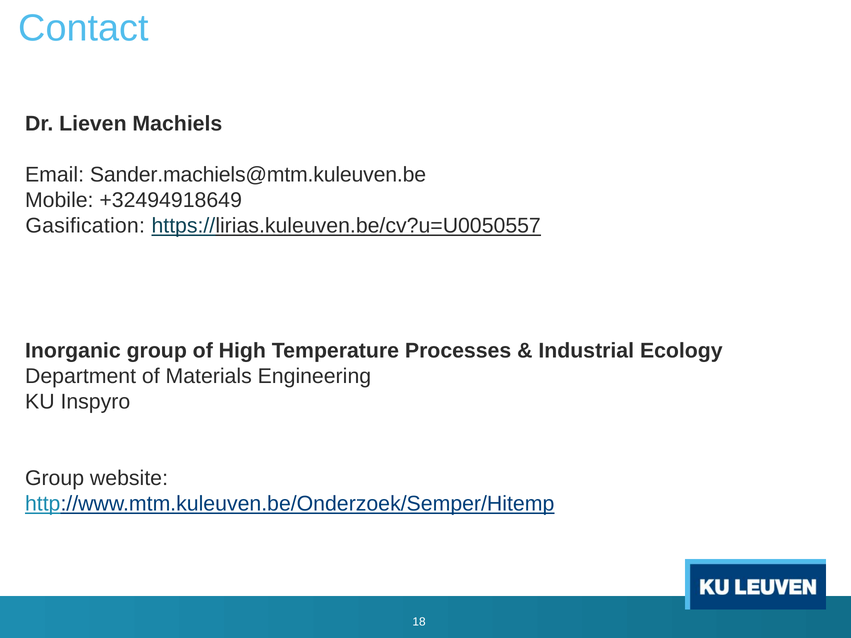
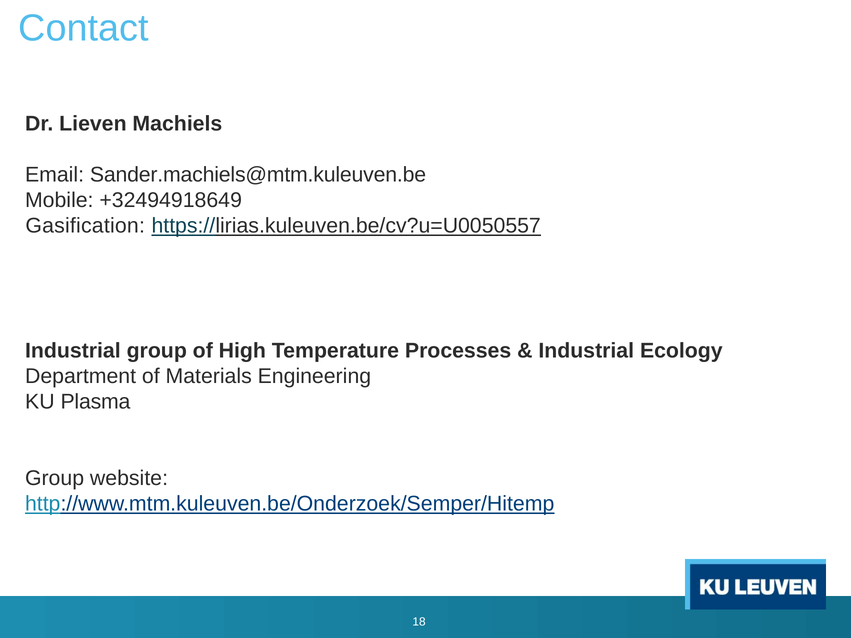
Inorganic: Inorganic -> Industrial (73, 351)
Inspyro: Inspyro -> Plasma (95, 402)
